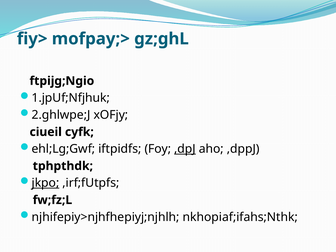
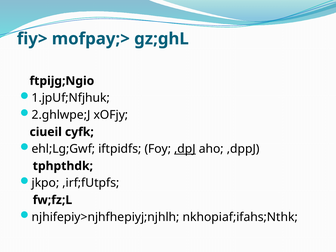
jkpo underline: present -> none (45, 183)
